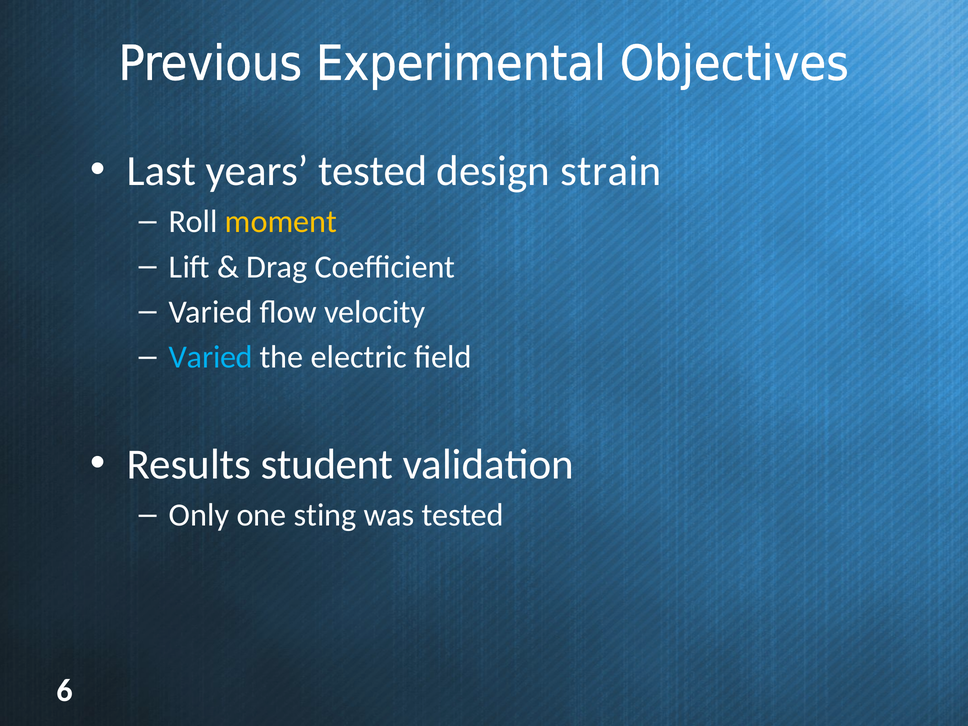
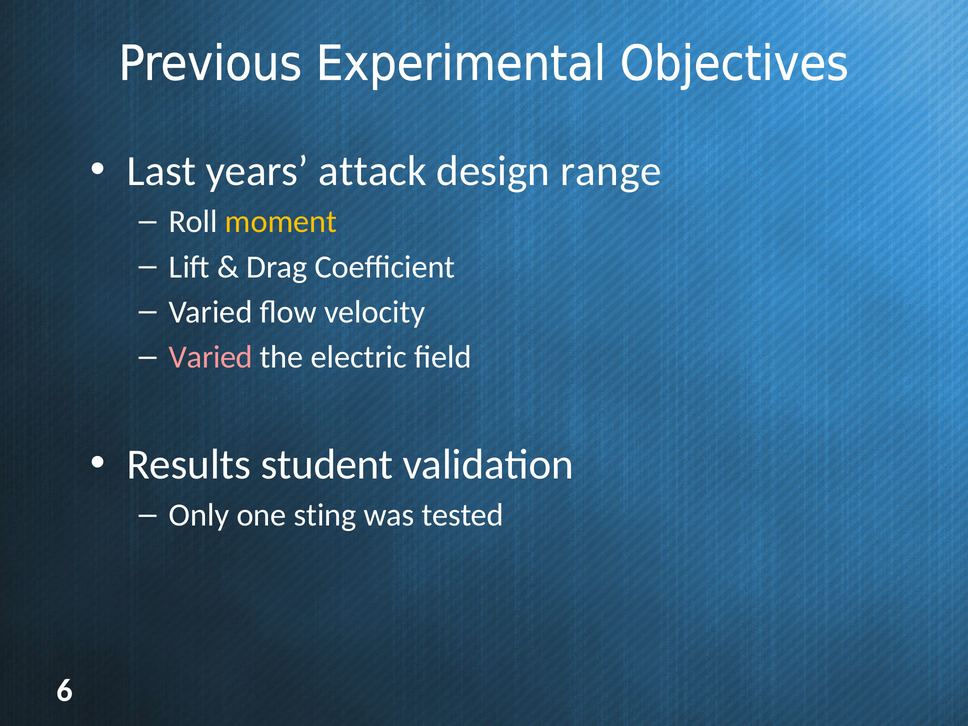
years tested: tested -> attack (372, 171)
strain: strain -> range (611, 171)
Varied colour: light blue -> pink (211, 357)
